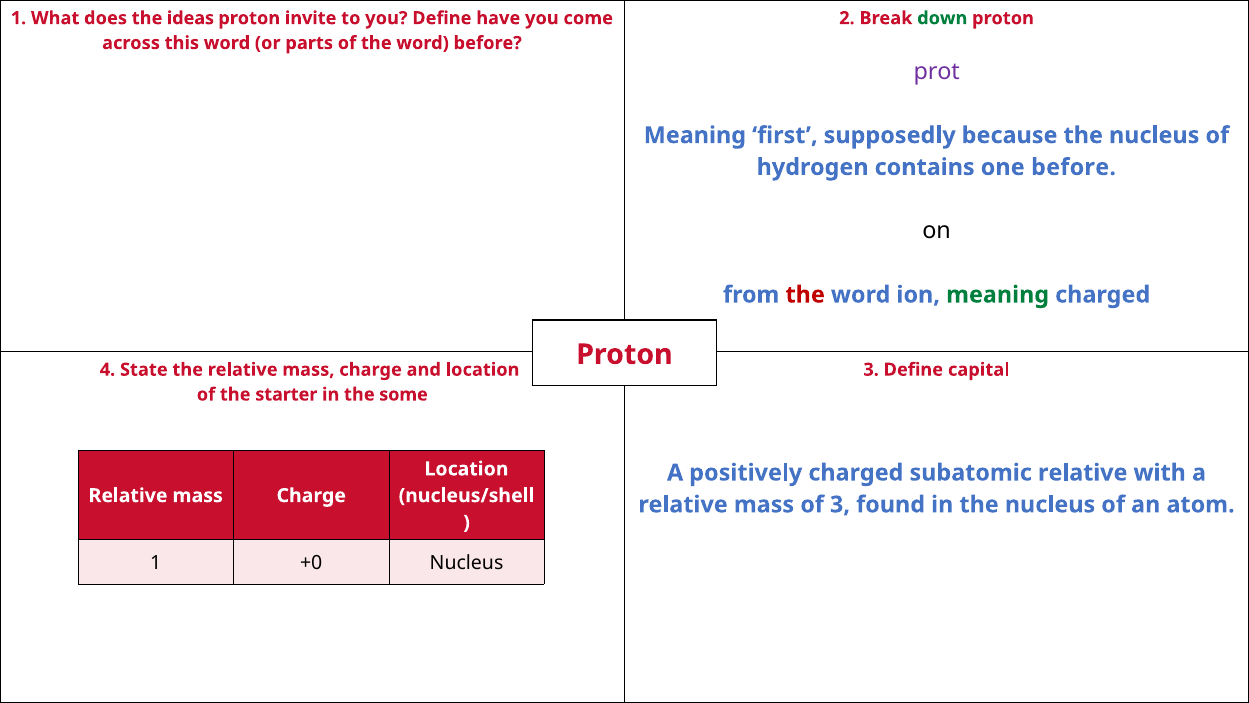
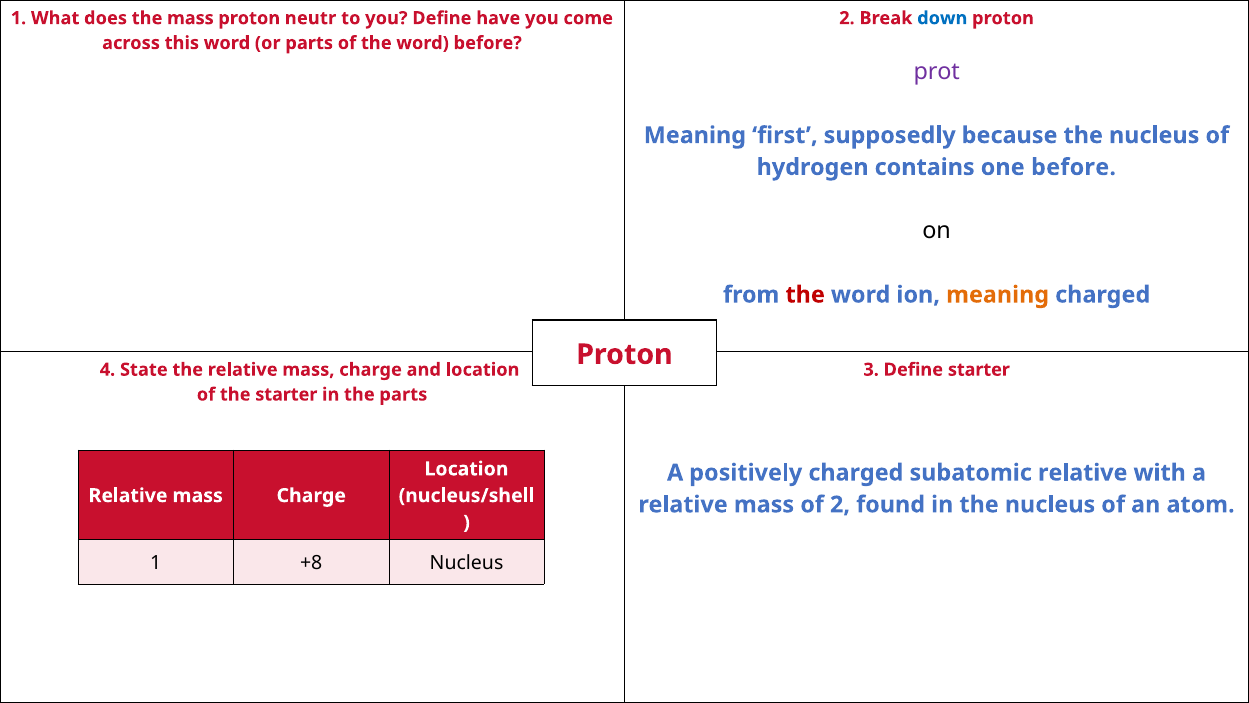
the ideas: ideas -> mass (190, 18)
invite: invite -> neutr (311, 18)
down colour: green -> blue (942, 18)
meaning colour: green -> orange (998, 295)
Define capital: capital -> starter (979, 369)
the some: some -> parts (403, 394)
of 3: 3 -> 2 (840, 504)
+0: +0 -> +8 (311, 562)
